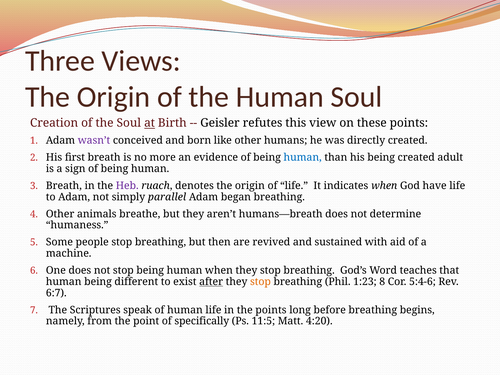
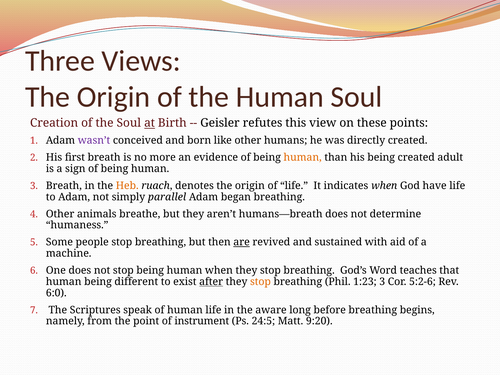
human colour: blue -> orange (303, 157)
Heb colour: purple -> orange (127, 186)
are underline: none -> present (242, 242)
1:23 8: 8 -> 3 (382, 282)
5:4-6: 5:4-6 -> 5:2-6 (422, 282)
6:7: 6:7 -> 6:0 (56, 293)
the points: points -> aware (271, 310)
specifically: specifically -> instrument (202, 321)
11:5: 11:5 -> 24:5 (263, 321)
4:20: 4:20 -> 9:20 (319, 321)
